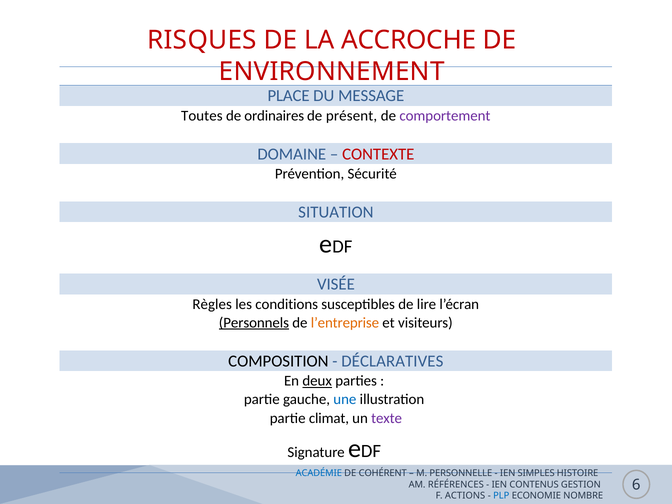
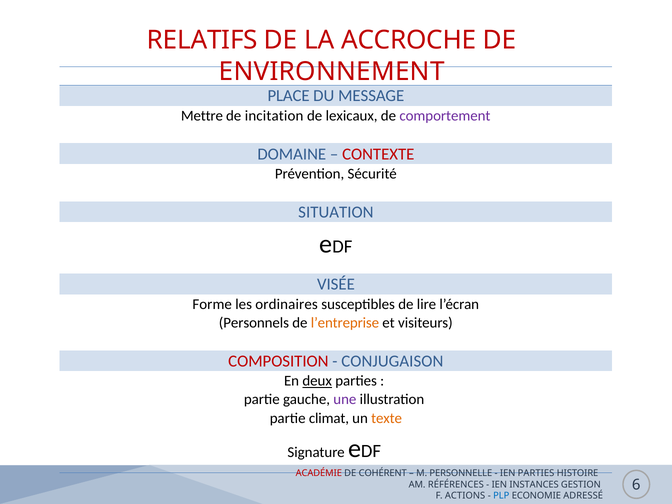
RISQUES: RISQUES -> RELATIFS (202, 40)
Toutes: Toutes -> Mettre (202, 116)
ordinaires: ordinaires -> incitation (274, 116)
présent: présent -> lexicaux (352, 116)
Règles: Règles -> Forme (212, 304)
conditions: conditions -> ordinaires (287, 304)
Personnels underline: present -> none (254, 323)
COMPOSITION colour: black -> red (278, 361)
DÉCLARATIVES: DÉCLARATIVES -> CONJUGAISON (392, 361)
une colour: blue -> purple (345, 399)
texte colour: purple -> orange (387, 418)
ACADÉMIE colour: blue -> red (319, 473)
IEN SIMPLES: SIMPLES -> PARTIES (536, 473)
CONTENUS: CONTENUS -> INSTANCES (534, 484)
NOMBRE: NOMBRE -> ADRESSÉ (583, 496)
